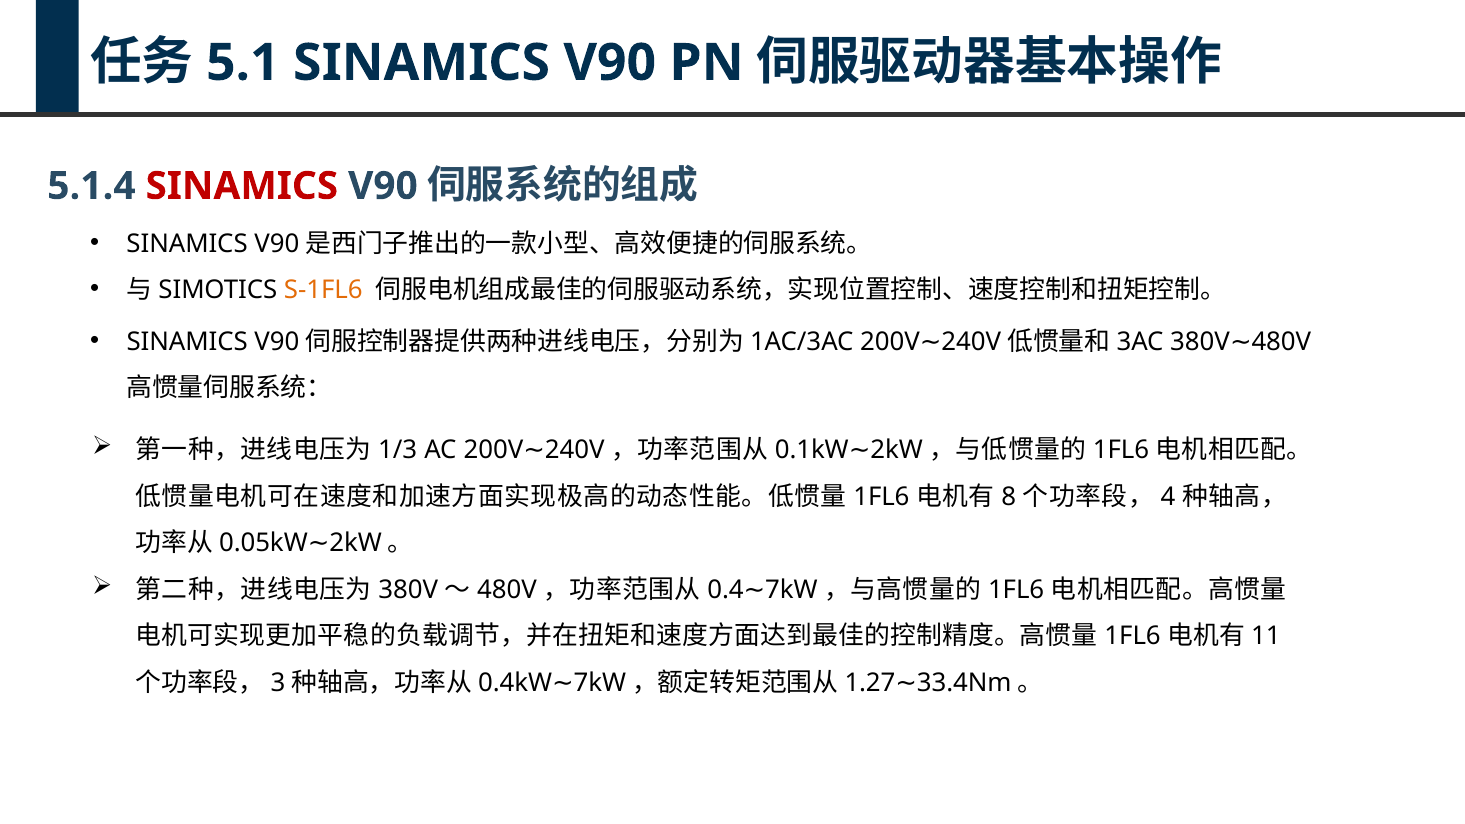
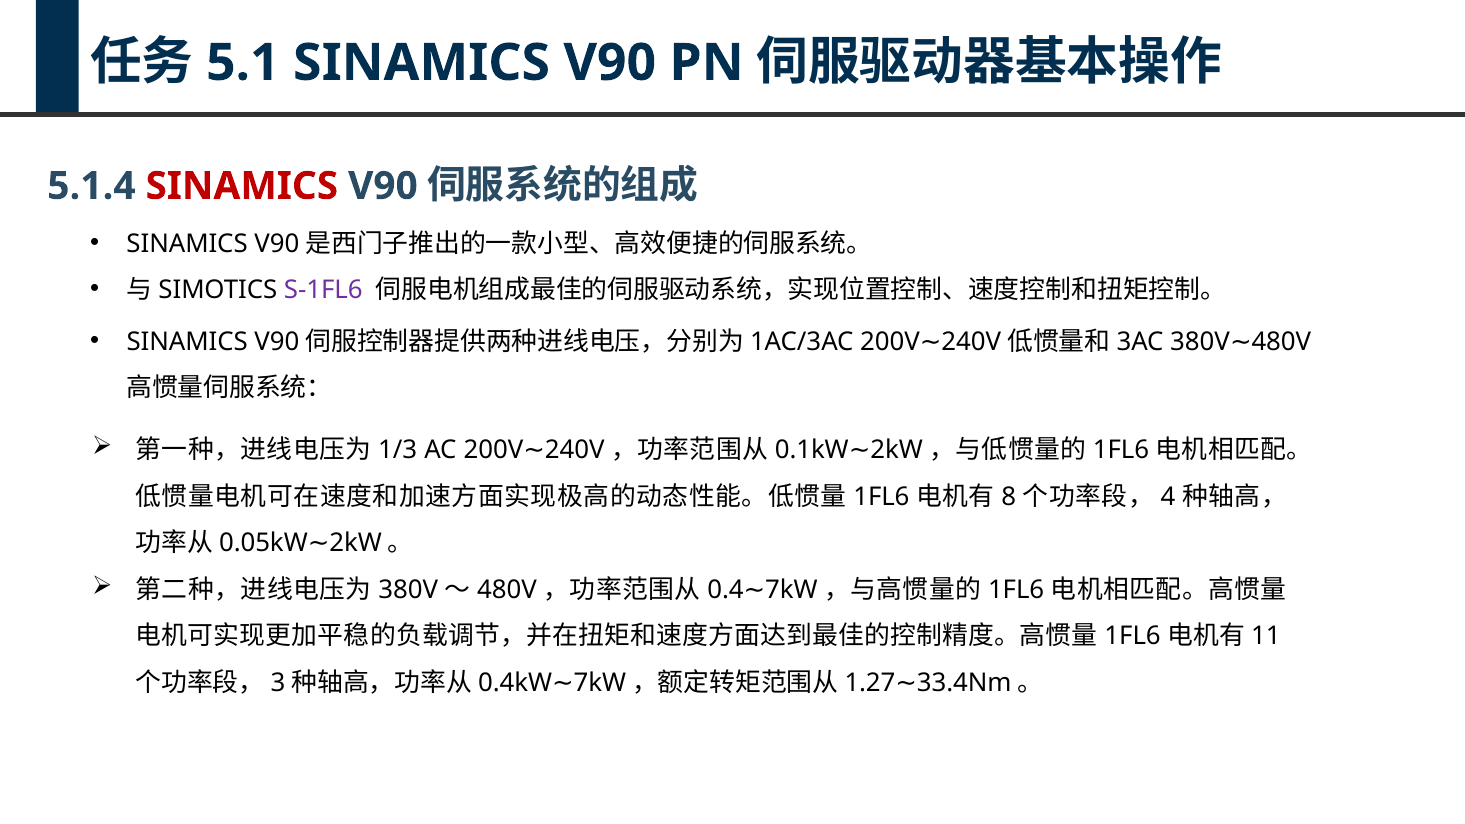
S-1FL6 colour: orange -> purple (323, 290)
